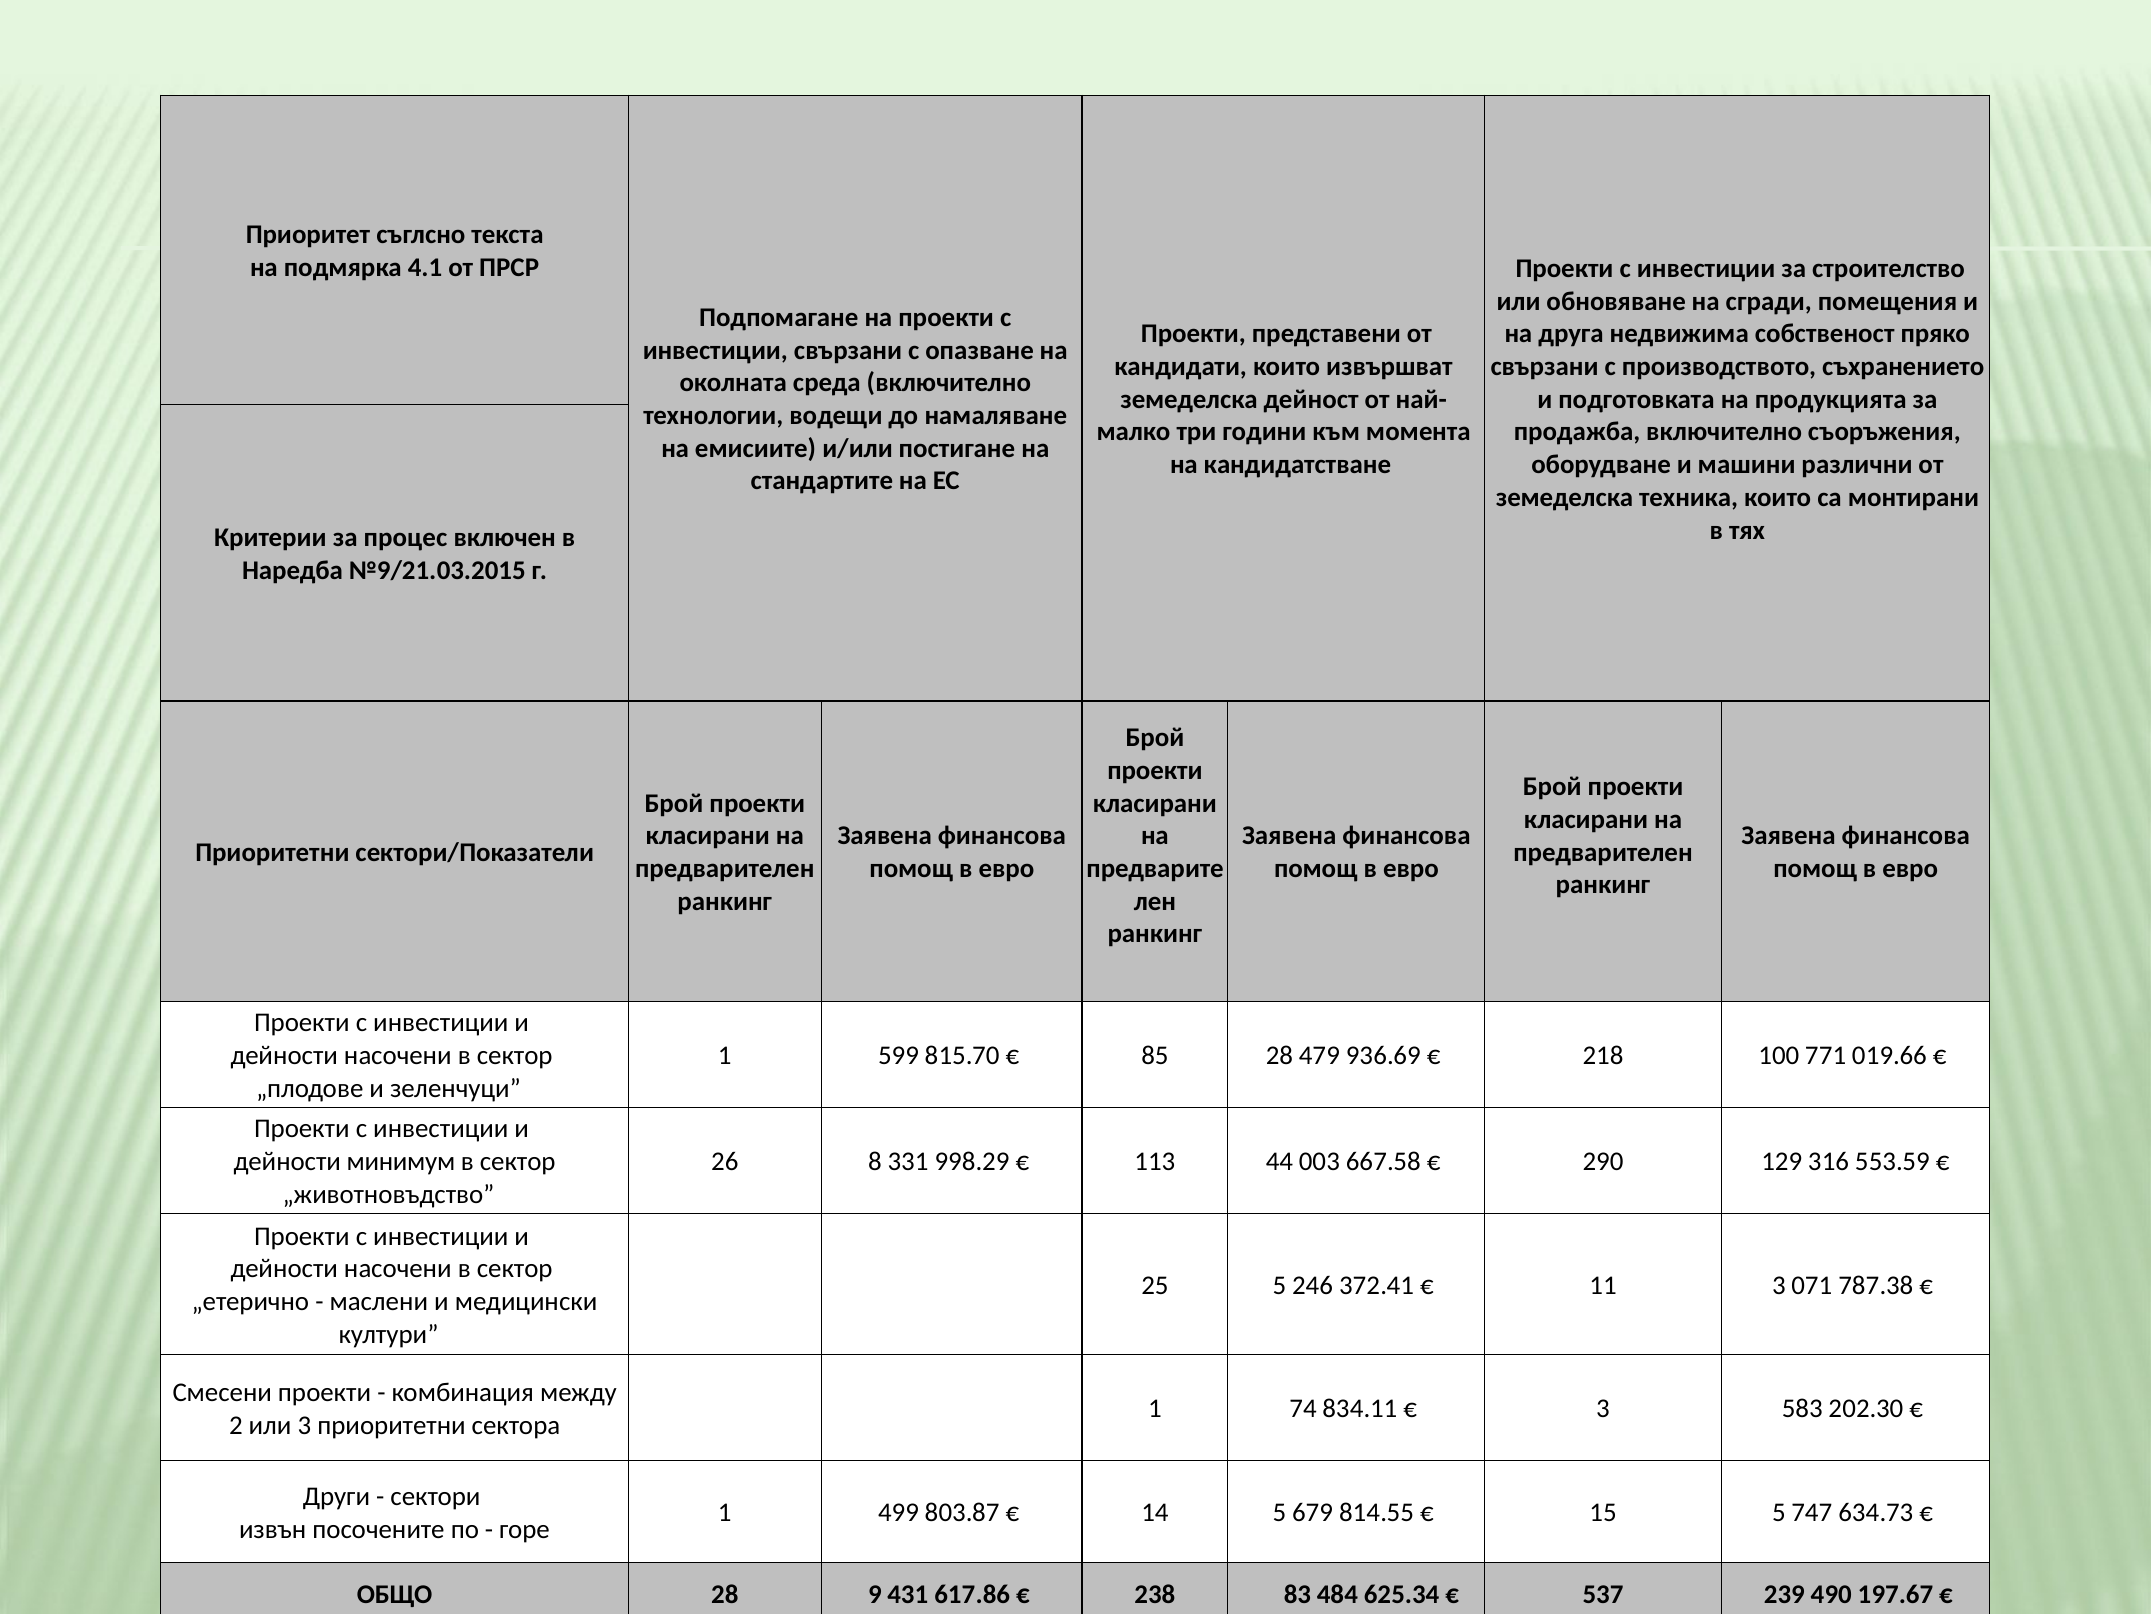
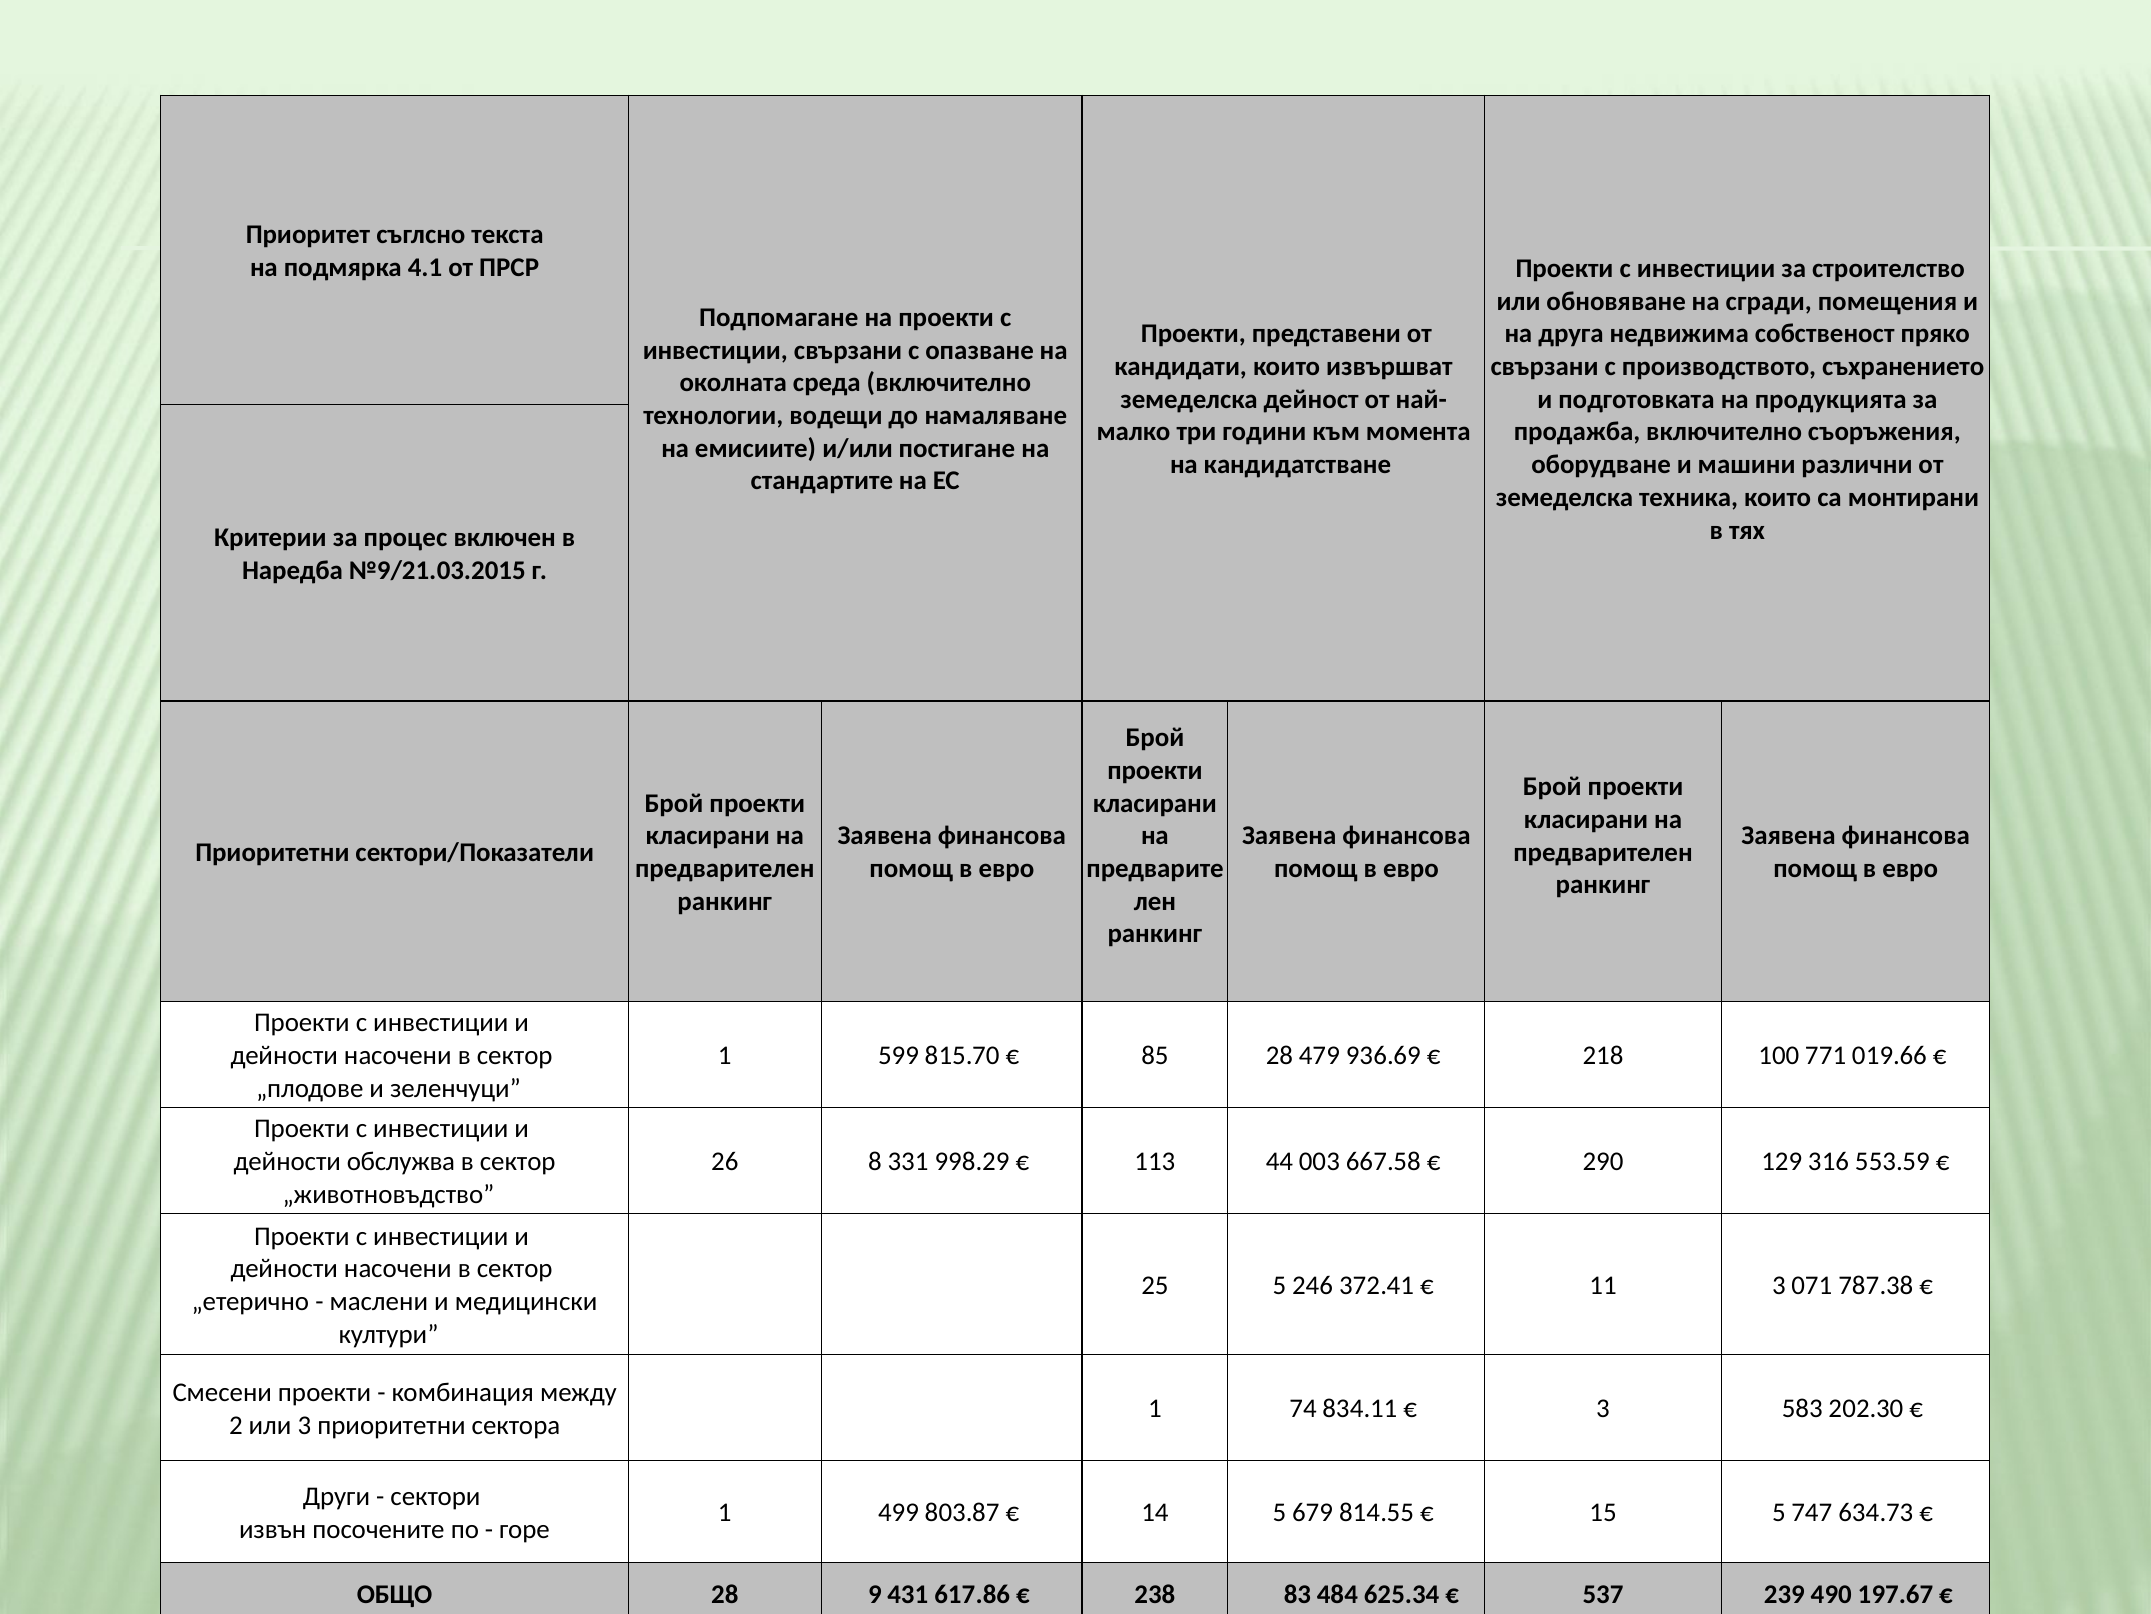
минимум: минимум -> обслужва (401, 1161)
